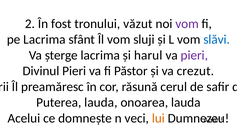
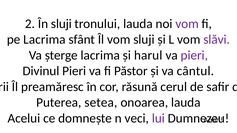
În fost: fost -> sluji (61, 24)
tronului văzut: văzut -> lauda (138, 24)
slăvi colour: blue -> purple (217, 40)
va crezut: crezut -> cântul (195, 71)
Puterea lauda: lauda -> setea (101, 103)
lui colour: orange -> purple (158, 119)
